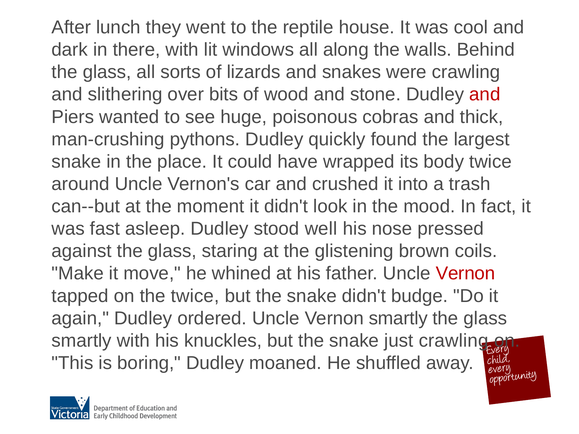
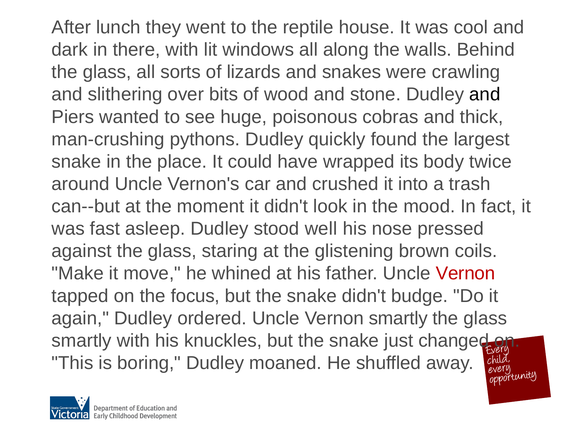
and colour: red -> black (485, 95)
the twice: twice -> focus (195, 296)
just crawling: crawling -> changed (454, 341)
